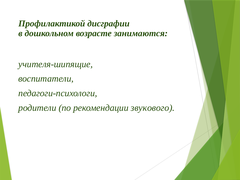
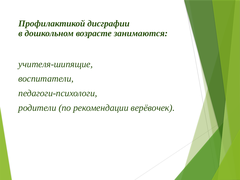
звукового: звукового -> верёвочек (153, 108)
